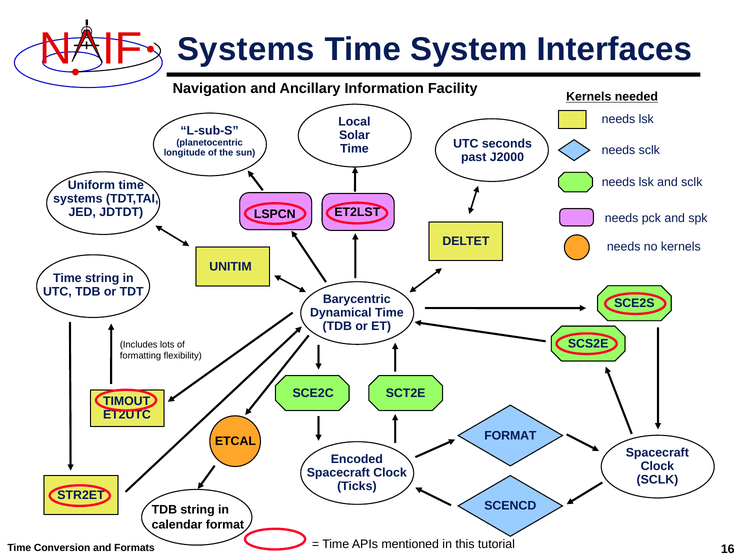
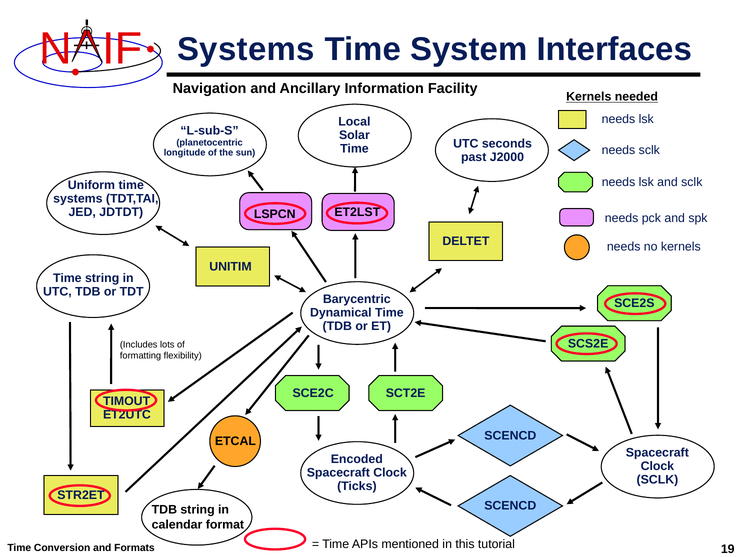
FORMAT: FORMAT -> SCENCD (510, 435)
16: 16 -> 19 (728, 549)
